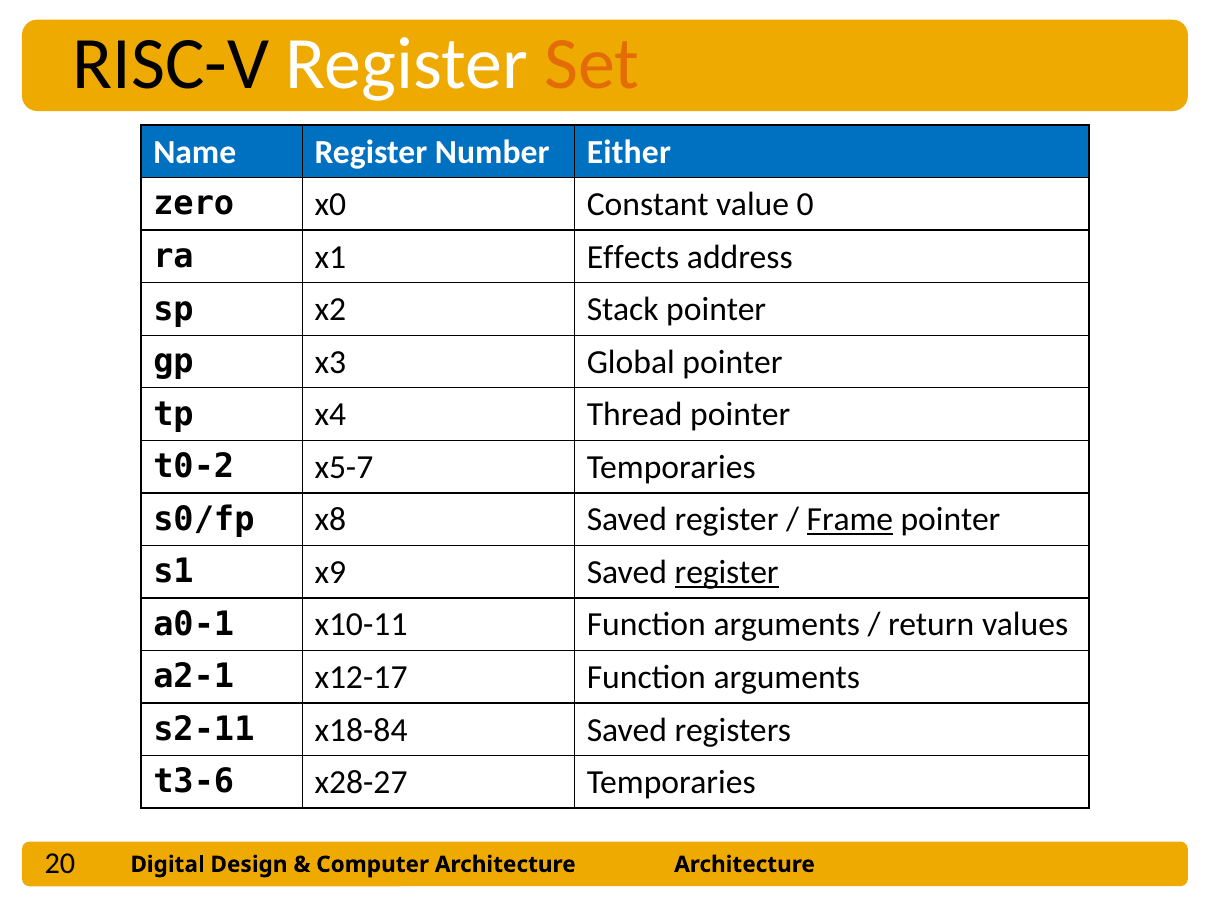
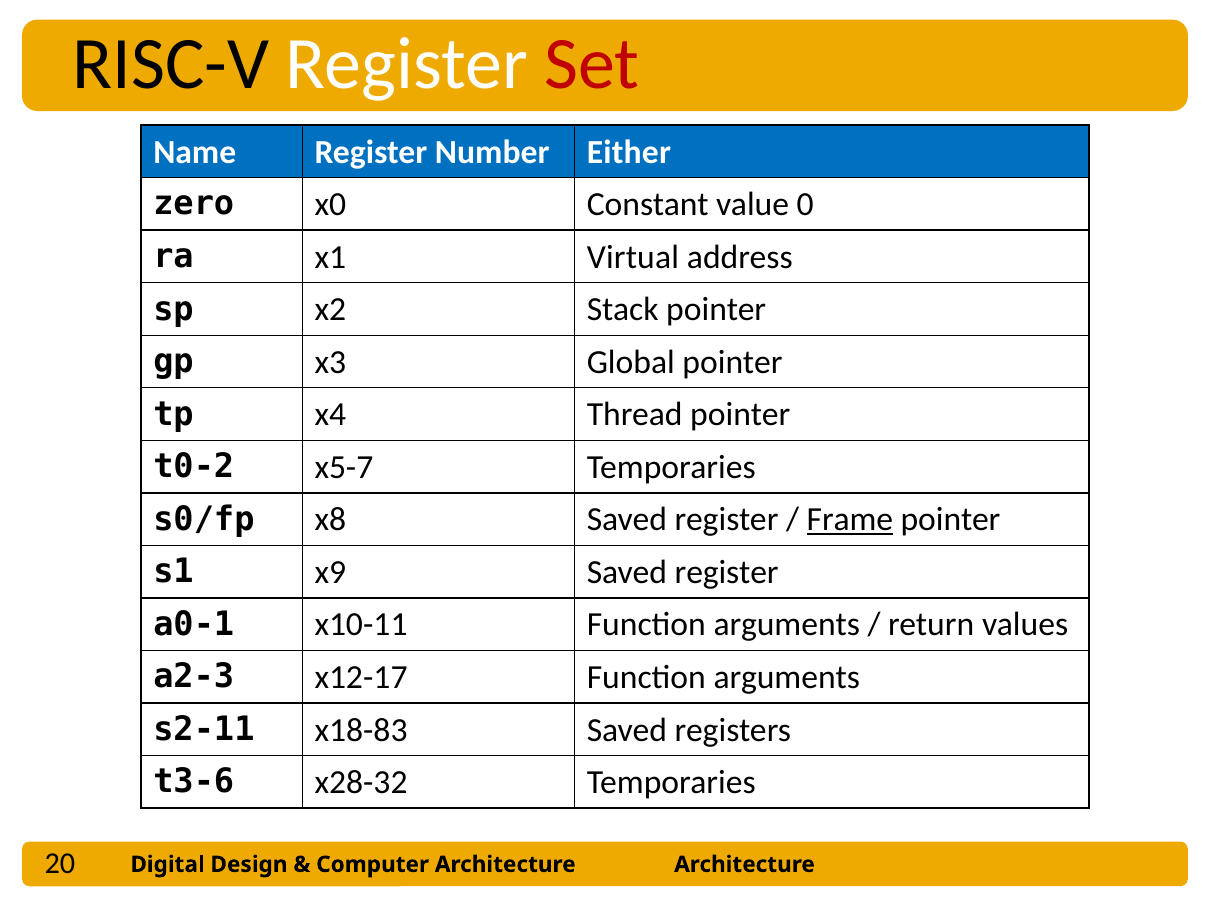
Set colour: orange -> red (592, 65)
Effects: Effects -> Virtual (633, 257)
register underline: present -> none (727, 572)
a2-1: a2-1 -> a2-3 (194, 676)
x18-84: x18-84 -> x18-83 (361, 730)
x28-27: x28-27 -> x28-32 (361, 782)
